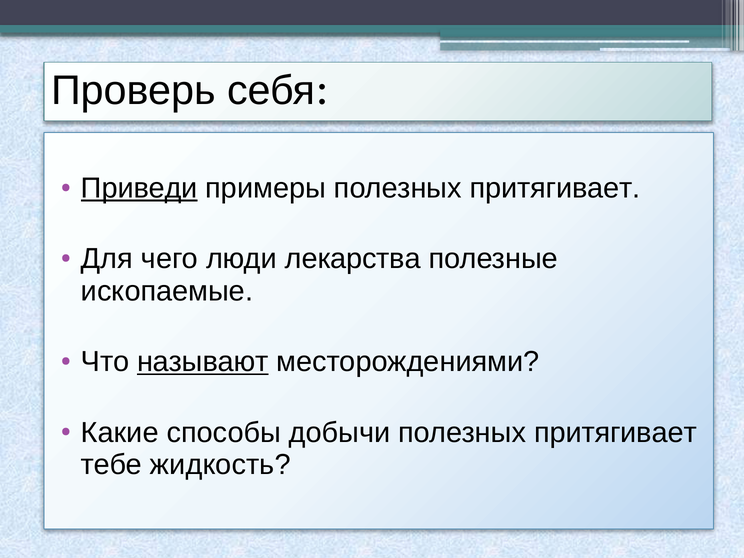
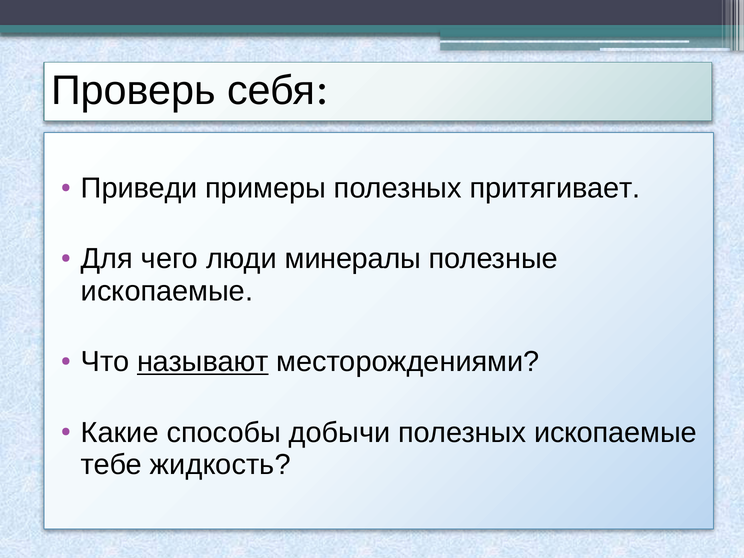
Приведи underline: present -> none (139, 188)
лекарства: лекарства -> минералы (353, 259)
добычи полезных притягивает: притягивает -> ископаемые (615, 433)
